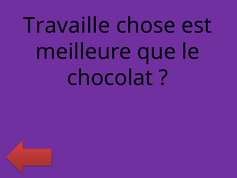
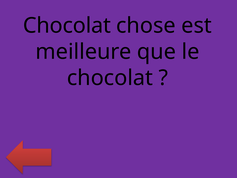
Travaille: Travaille -> Chocolat (67, 26)
